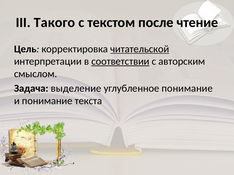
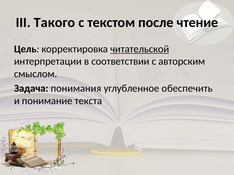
соответствии underline: present -> none (120, 62)
выделение: выделение -> понимания (76, 89)
углубленное понимание: понимание -> обеспечить (187, 89)
